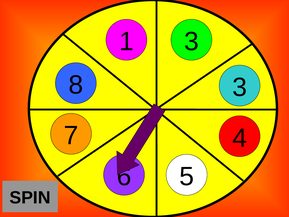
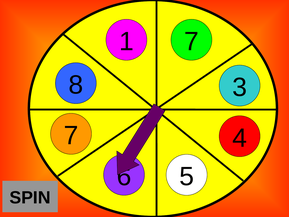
1 3: 3 -> 7 (191, 42)
